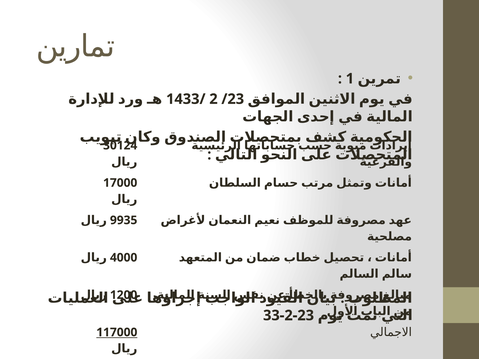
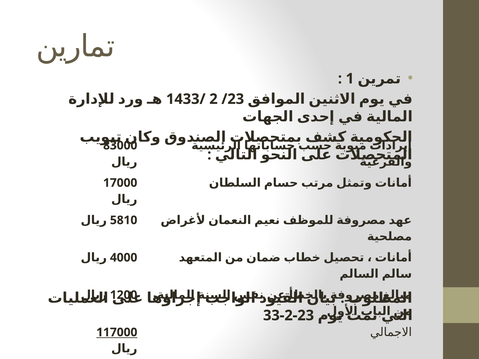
30124: 30124 -> 83000 (120, 146)
9935: 9935 -> 5810 (124, 220)
